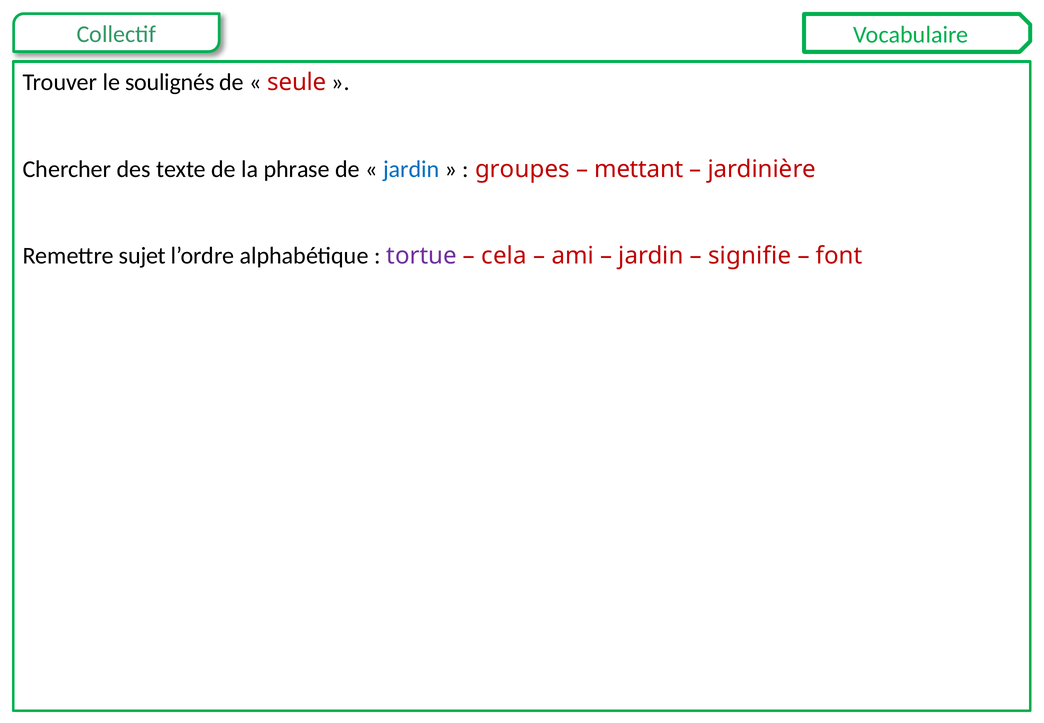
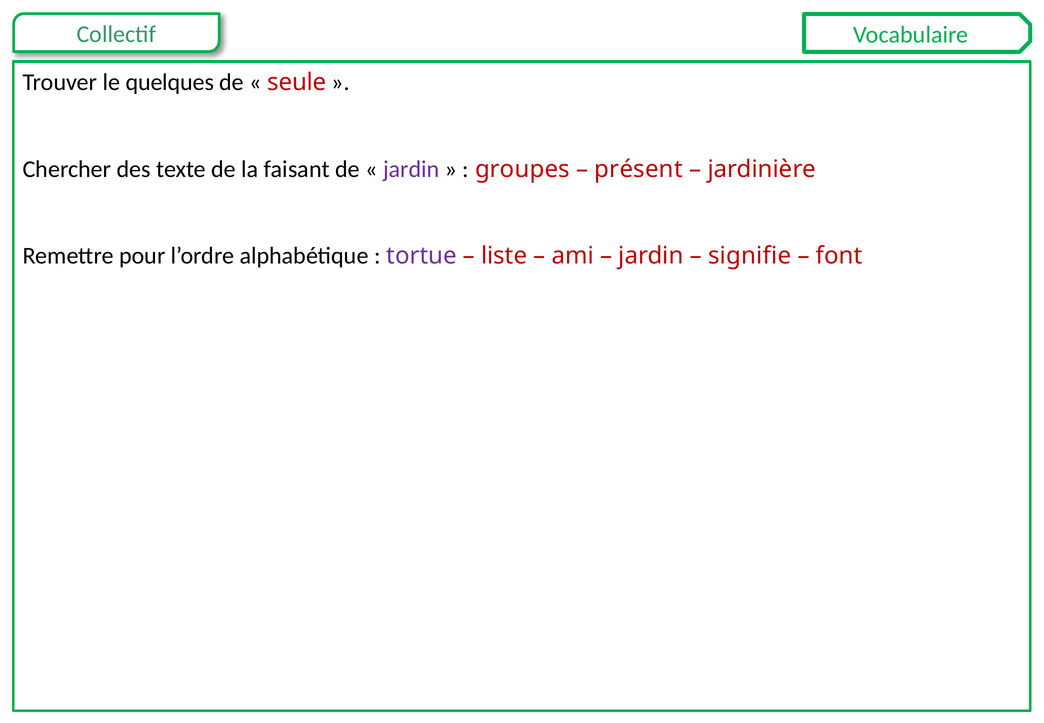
soulignés: soulignés -> quelques (170, 83)
phrase: phrase -> faisant (297, 169)
jardin colour: blue -> purple (411, 169)
mettant: mettant -> présent (639, 169)
sujet: sujet -> pour (142, 256)
cela: cela -> liste (504, 256)
